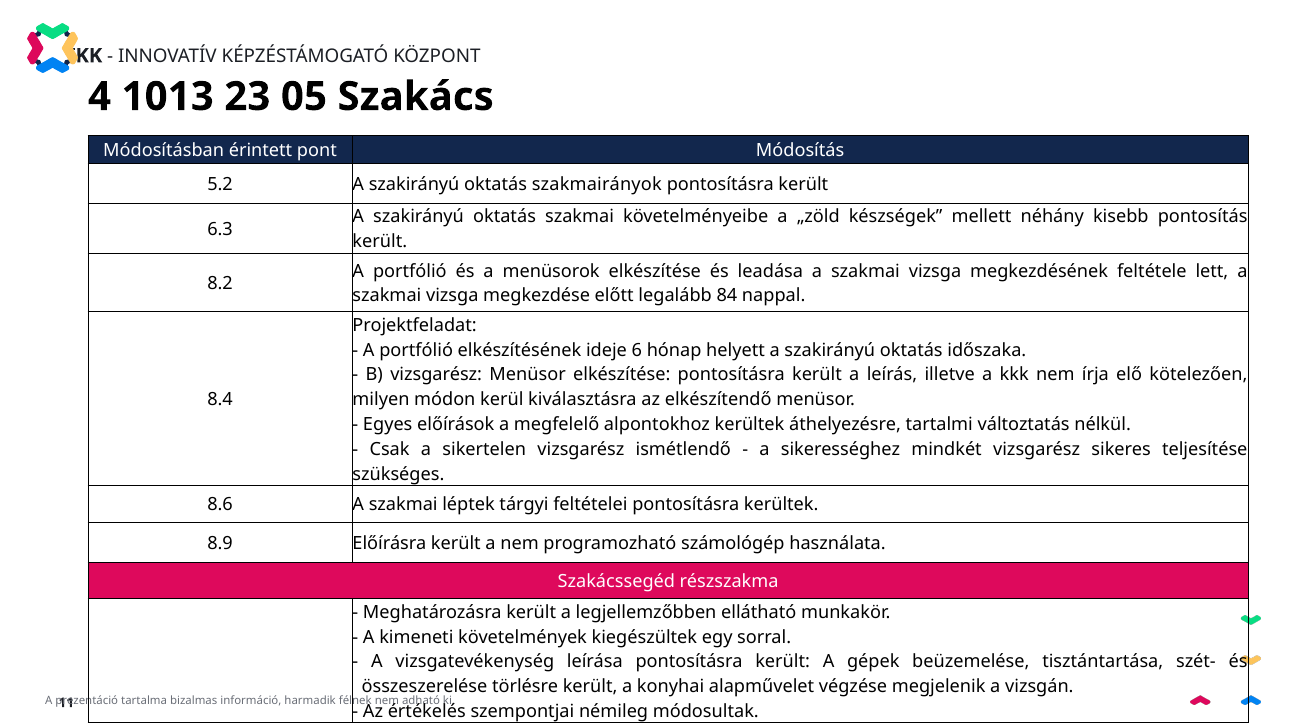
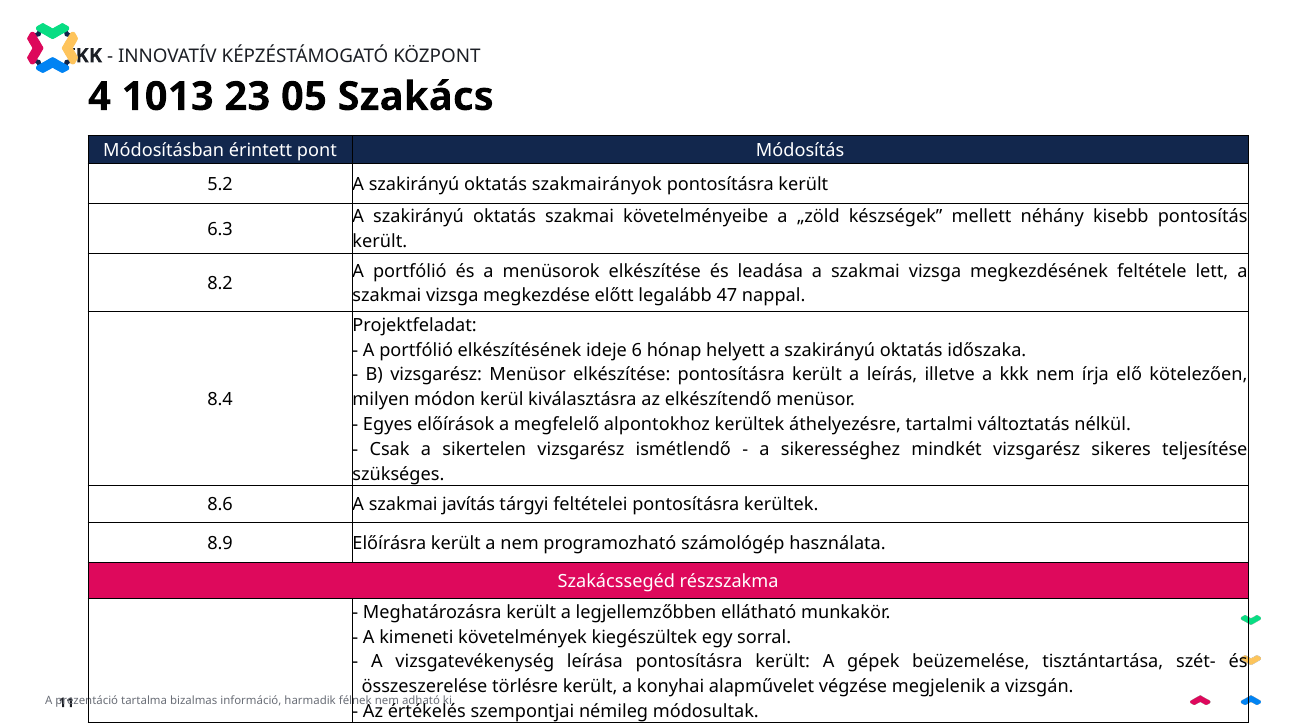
84: 84 -> 47 (727, 296)
léptek: léptek -> javítás (469, 505)
